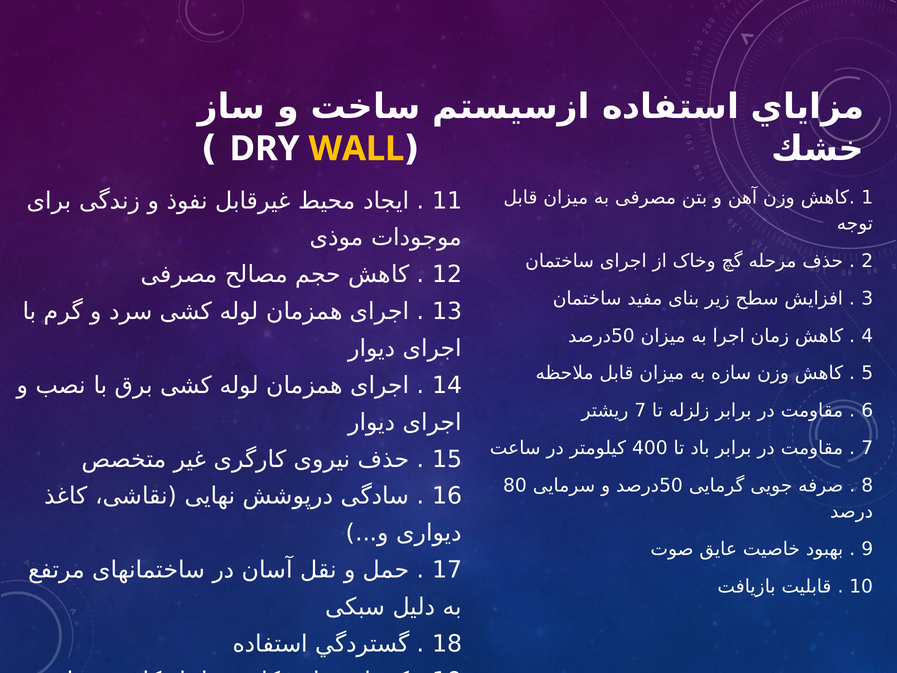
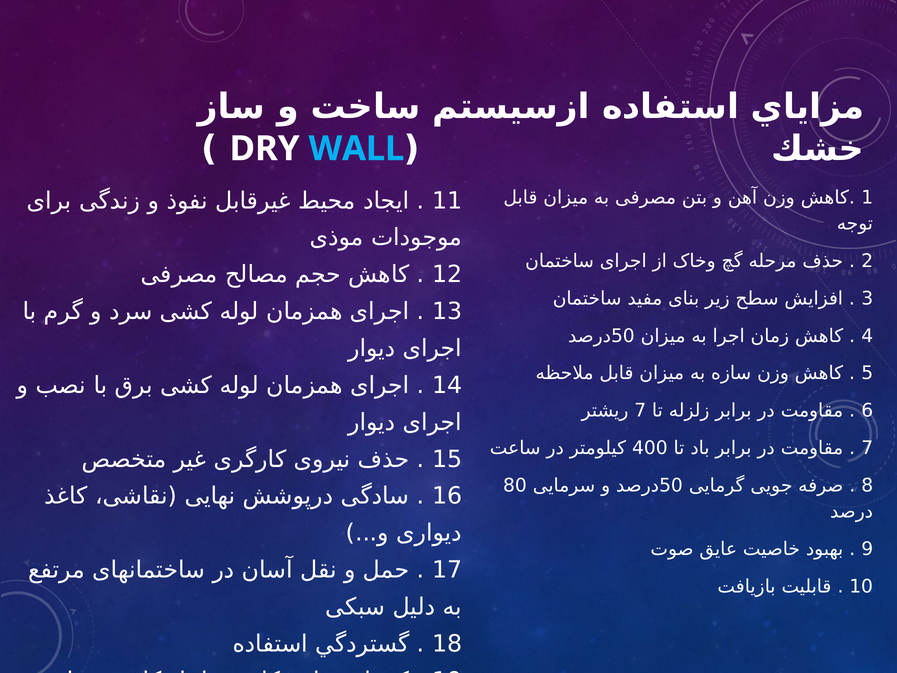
WALL colour: yellow -> light blue (356, 149)
